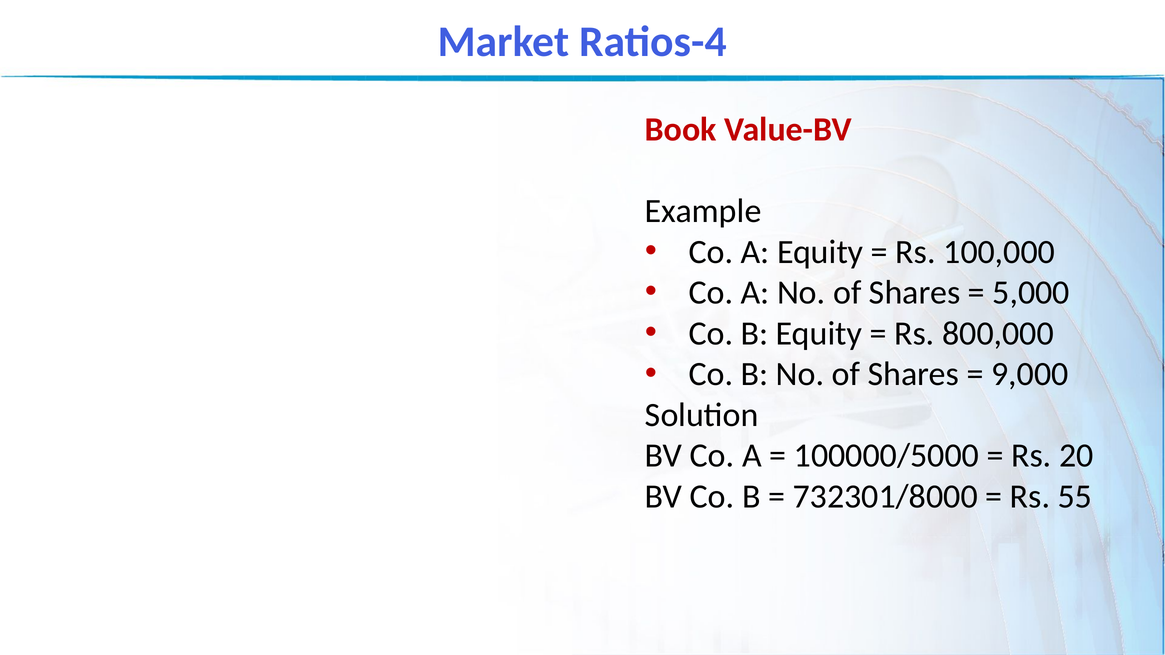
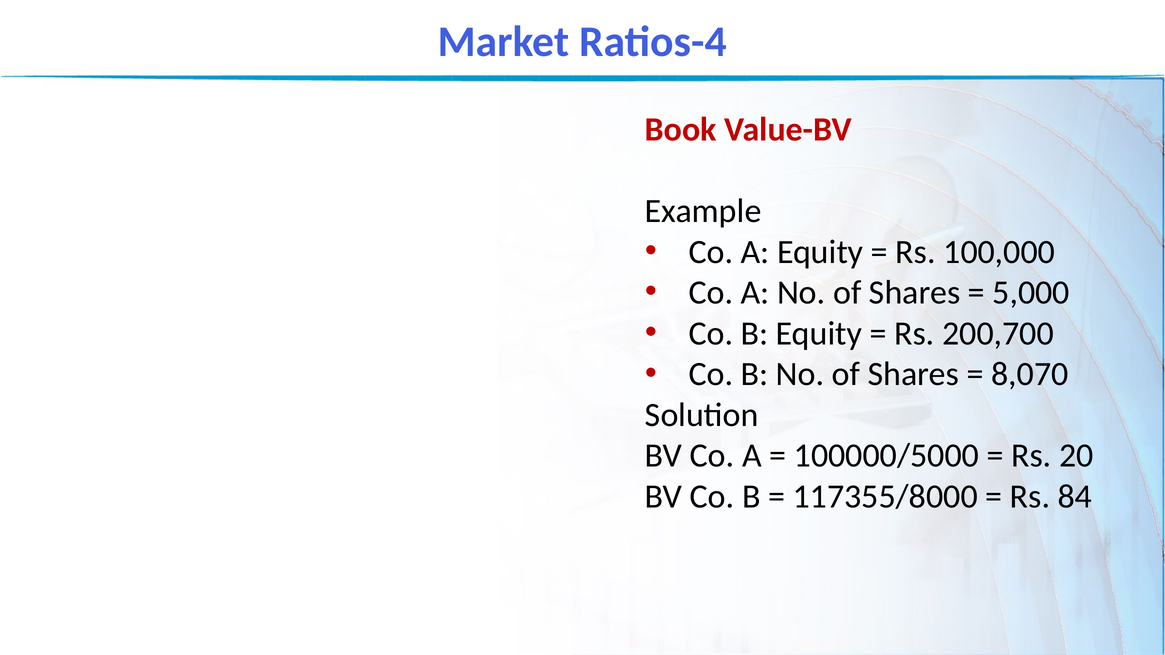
800,000: 800,000 -> 200,700 (998, 334)
9,000: 9,000 -> 8,070 (1030, 374)
732301/8000: 732301/8000 -> 117355/8000 (885, 497)
55: 55 -> 84 (1075, 497)
